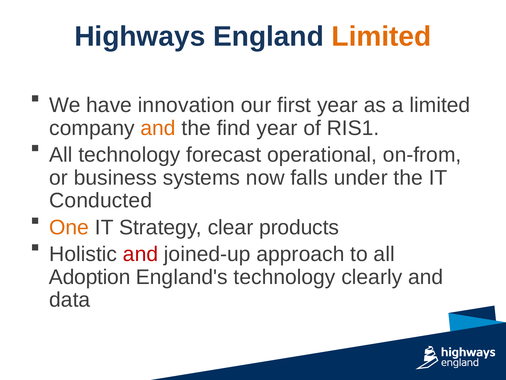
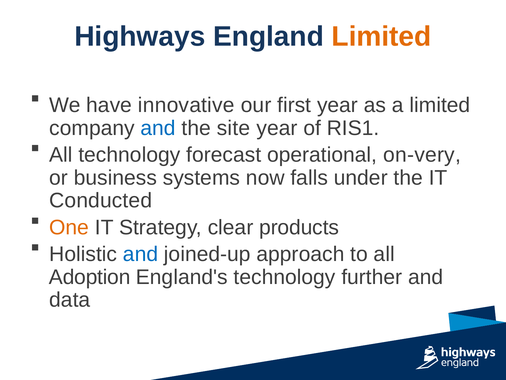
innovation: innovation -> innovative (186, 105)
and colour: orange -> blue (158, 128)
find: find -> site (234, 128)
on-from: on-from -> on-very (422, 155)
and colour: red -> blue (141, 254)
clearly: clearly -> further (372, 277)
